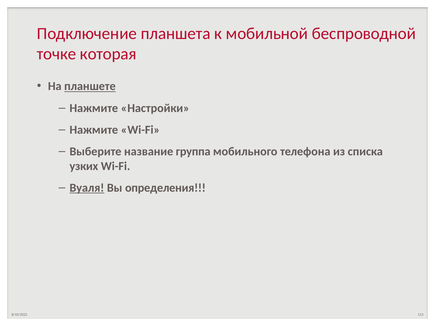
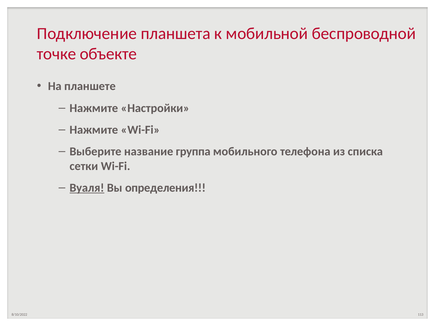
которая: которая -> объекте (108, 54)
планшете underline: present -> none (90, 86)
узких: узких -> сетки (84, 166)
